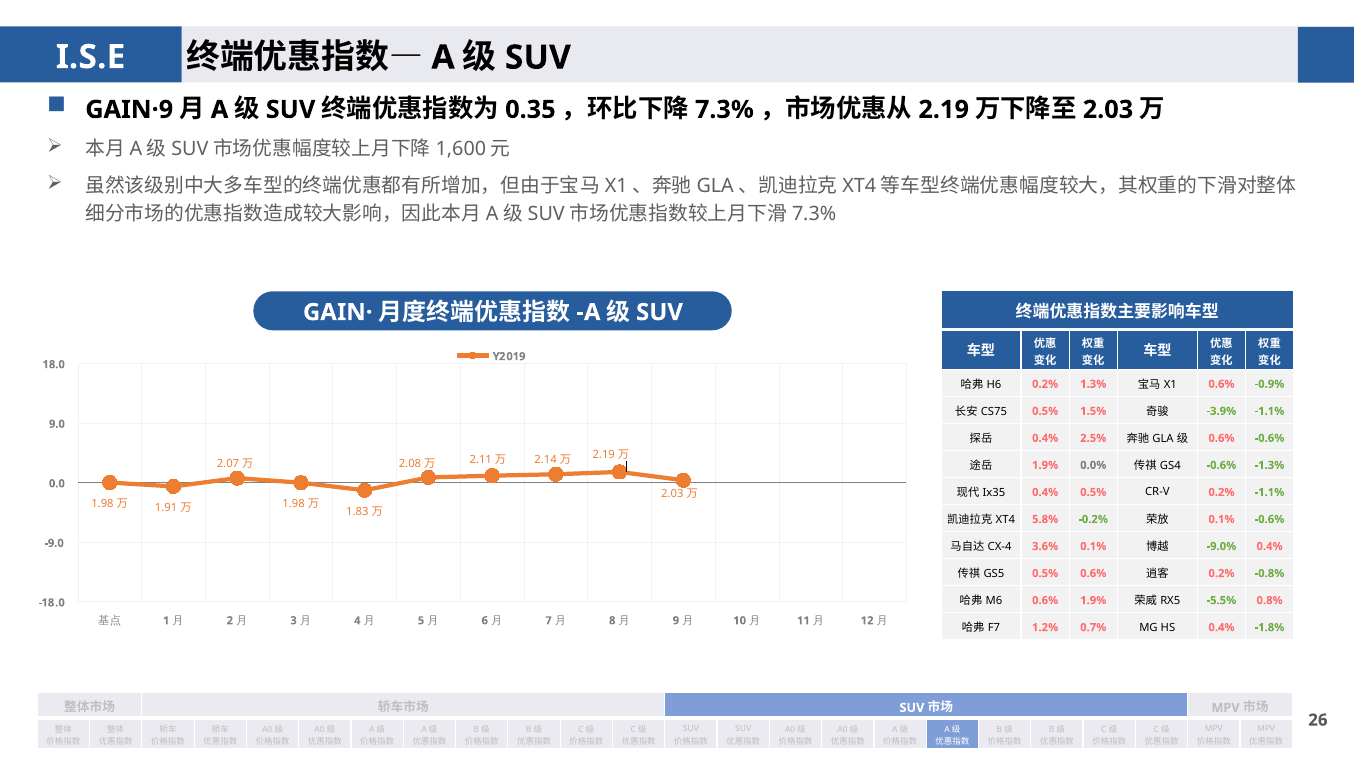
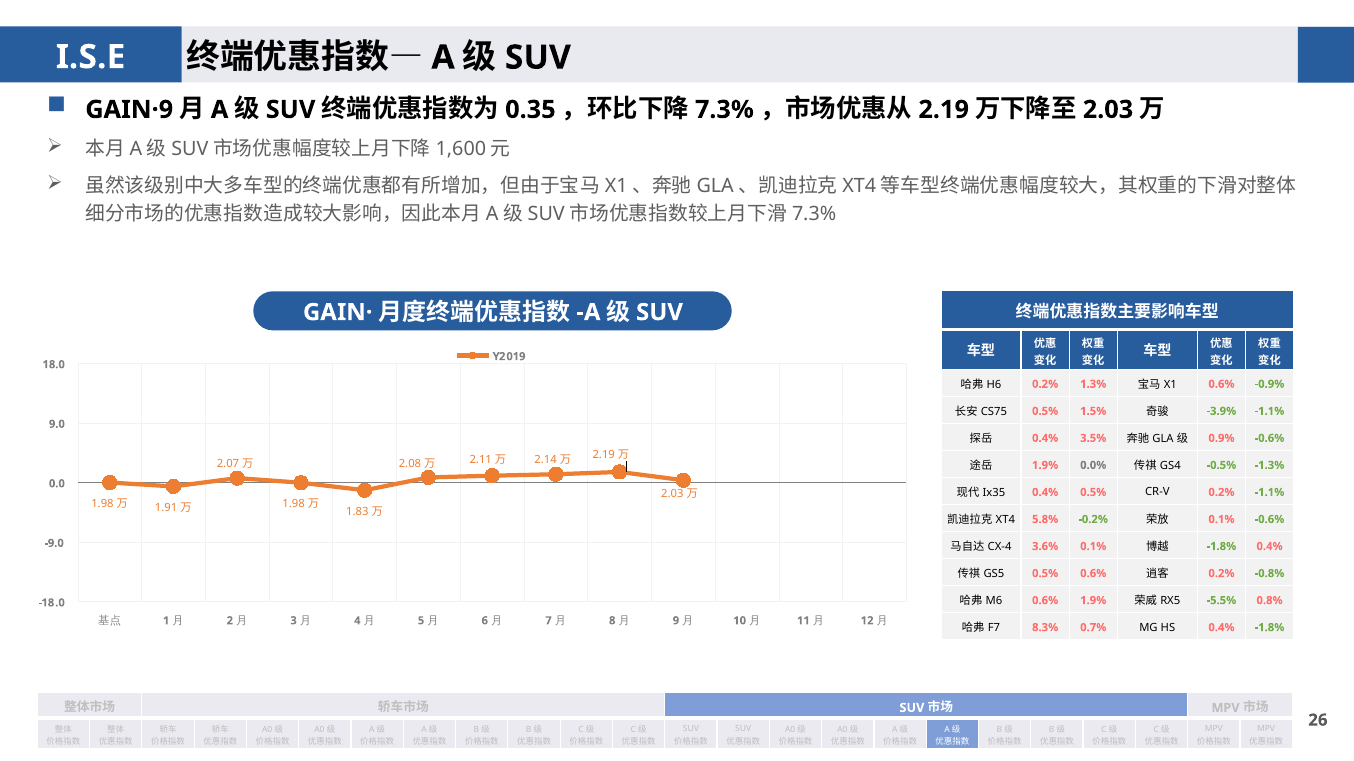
2.5%: 2.5% -> 3.5% (1093, 438)
0.6%: 0.6% -> 0.9% (1221, 438)
-0.6%: -0.6% -> -0.5% (1221, 466)
-9.0%: -9.0% -> -1.8% (1221, 547)
1.2%: 1.2% -> 8.3% (1045, 628)
